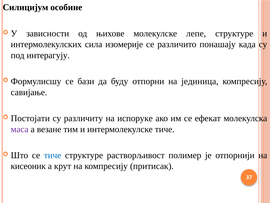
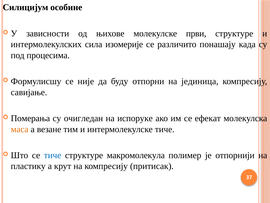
лепе: лепе -> први (196, 33)
интерагују: интерагују -> процесима (48, 55)
бази: бази -> није (86, 81)
Постојати: Постојати -> Померања (30, 118)
различиту: различиту -> очигледан (83, 118)
маса colour: purple -> orange (20, 129)
растворљивост: растворљивост -> макромолекула (136, 155)
кисеоник: кисеоник -> пластику (28, 166)
